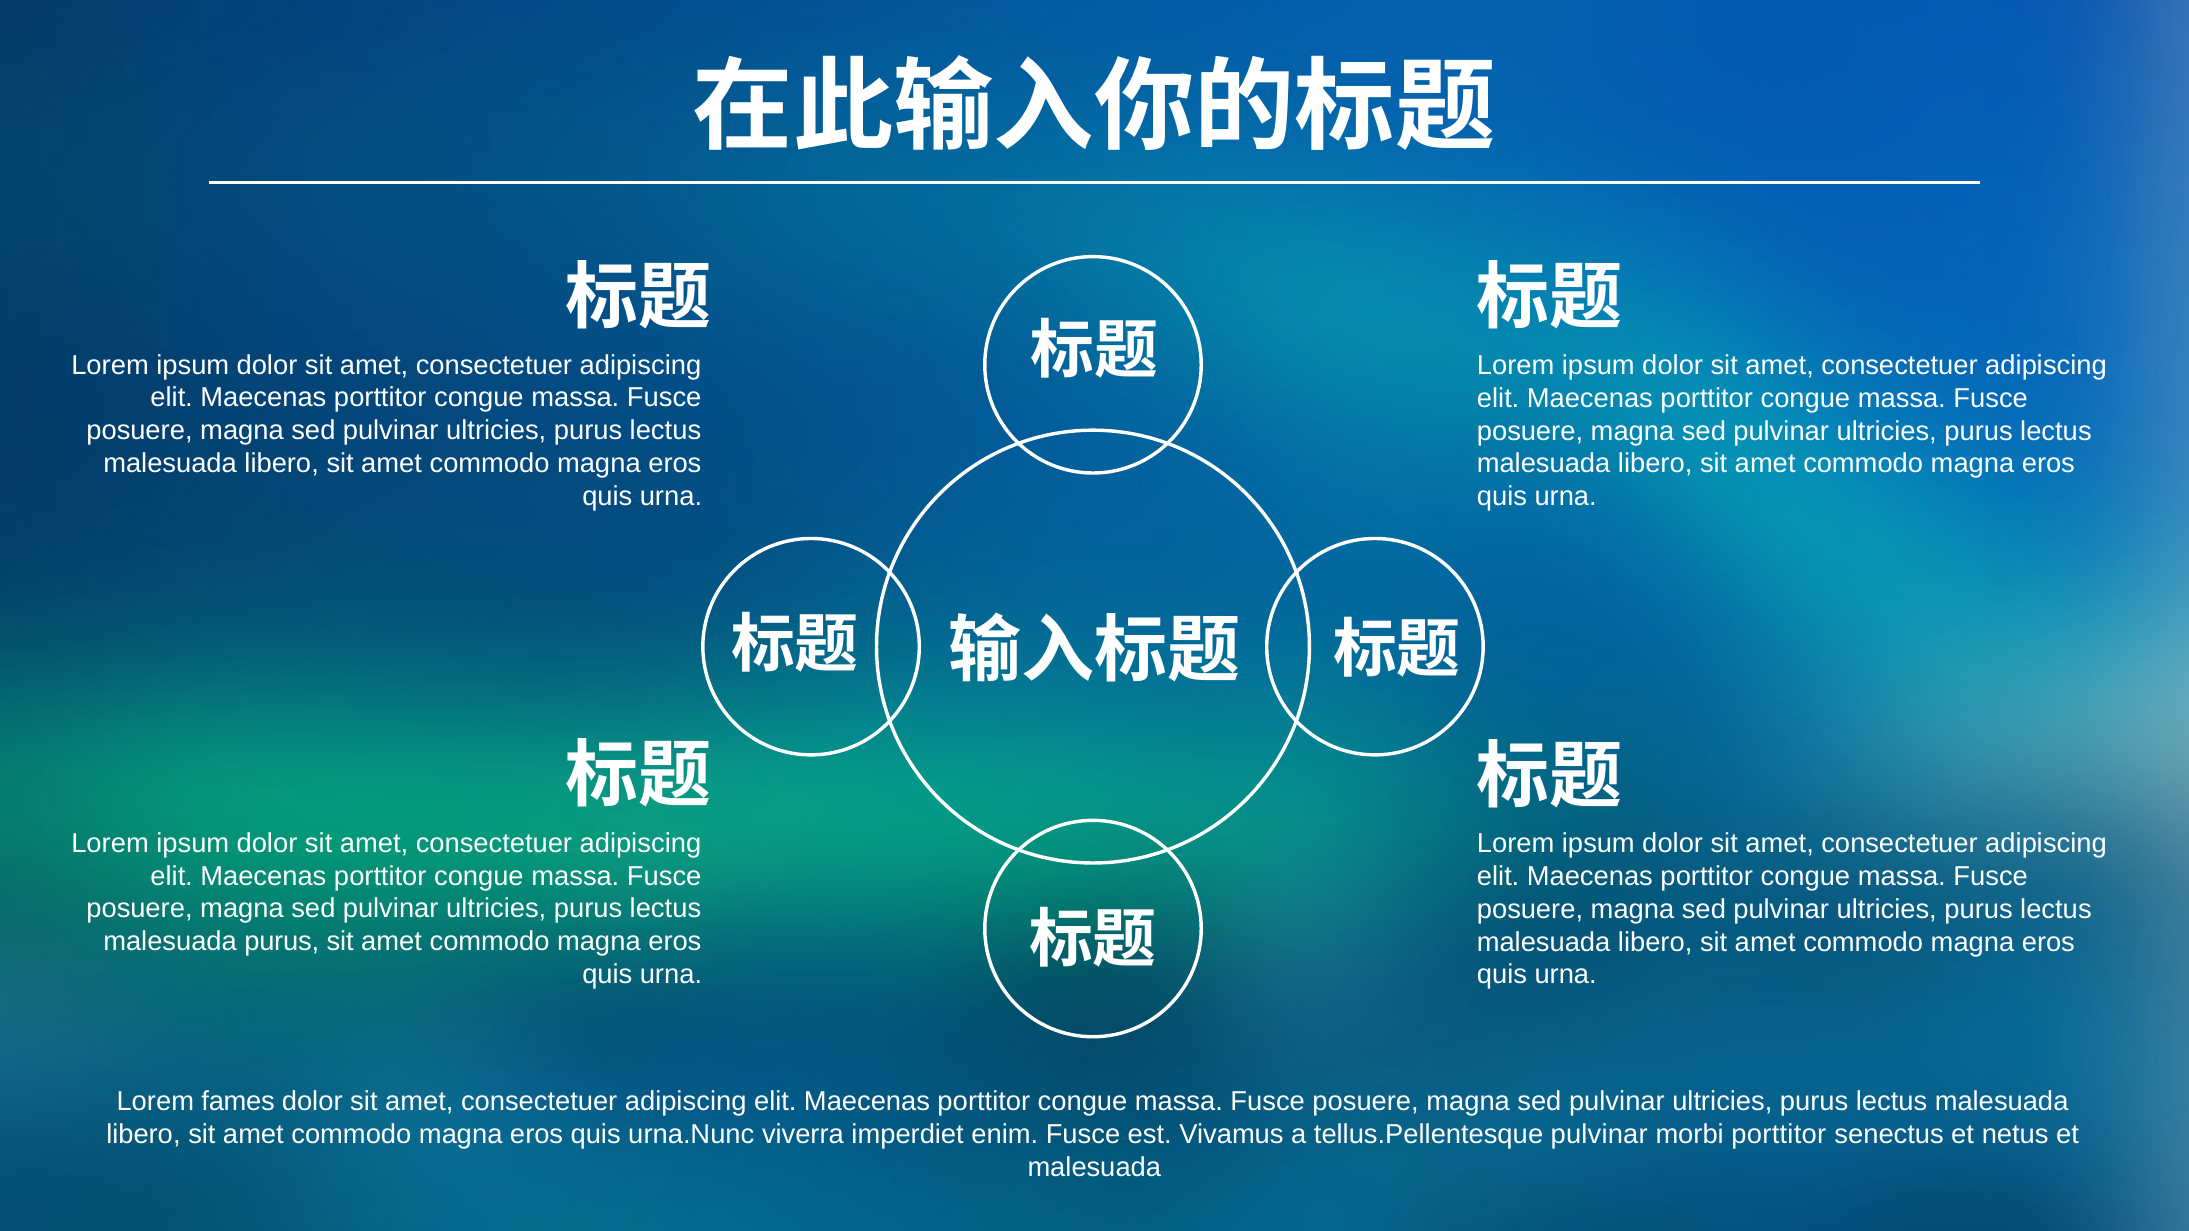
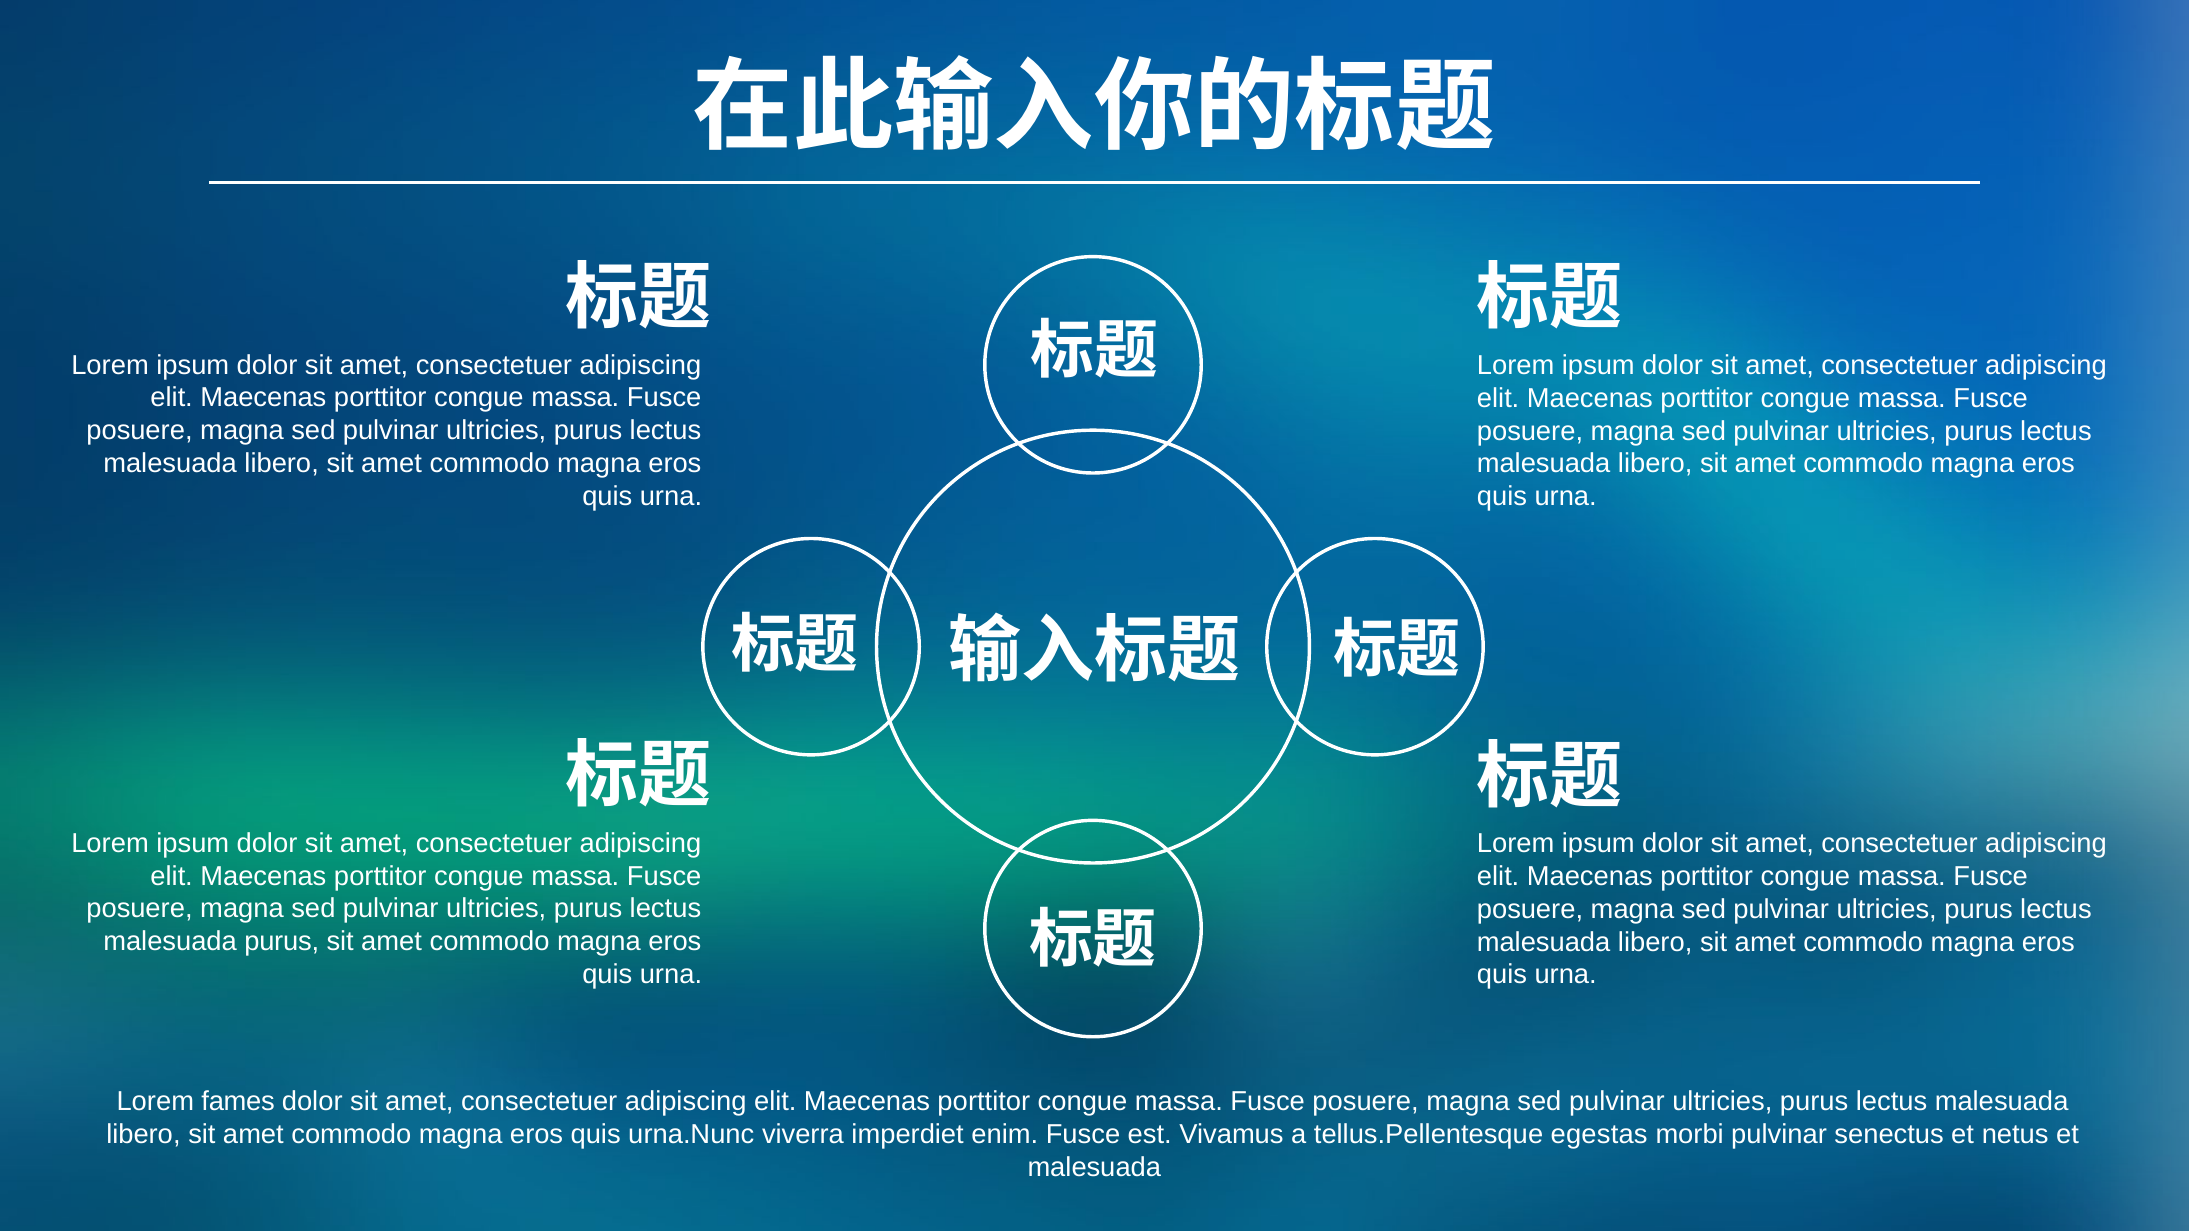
tellus.Pellentesque pulvinar: pulvinar -> egestas (1599, 1135)
morbi porttitor: porttitor -> pulvinar (1779, 1135)
